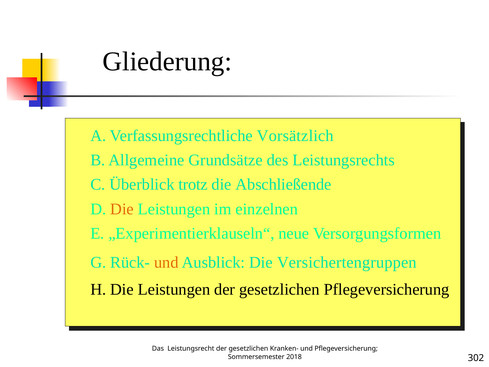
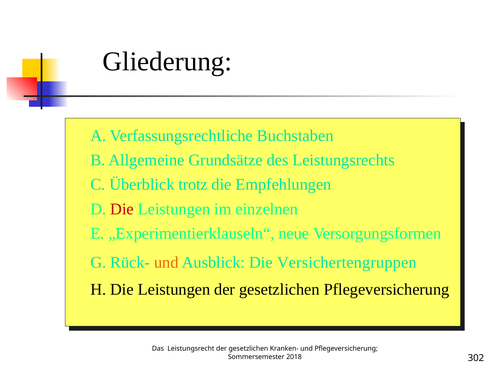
Vorsätzlich: Vorsätzlich -> Buchstaben (295, 136)
Abschließende: Abschließende -> Empfehlungen (284, 184)
Die colour: orange -> red (122, 209)
